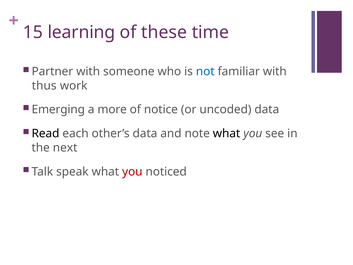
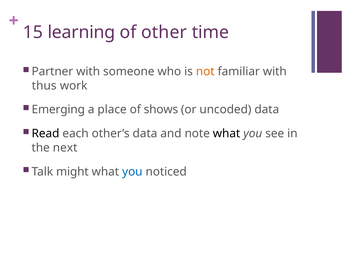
these: these -> other (164, 32)
not colour: blue -> orange (205, 71)
more: more -> place (112, 109)
notice: notice -> shows (161, 109)
speak: speak -> might (72, 171)
you colour: red -> blue (132, 171)
